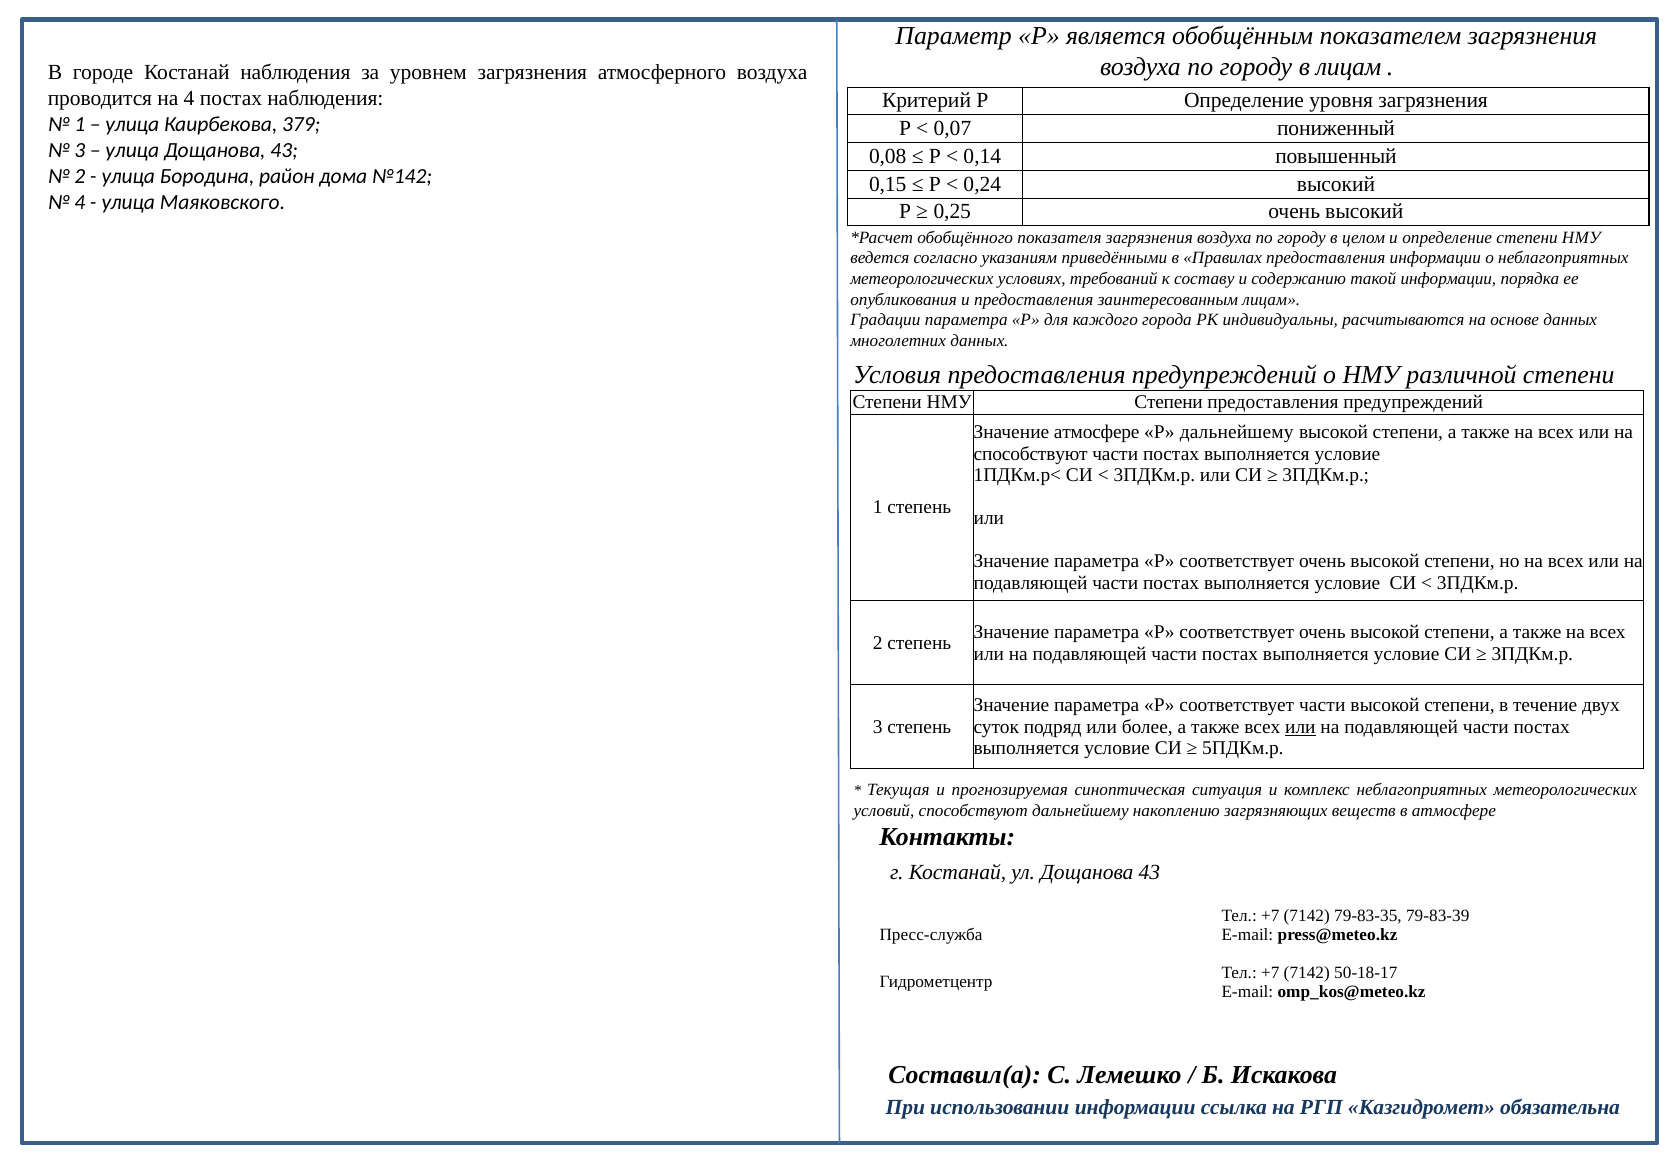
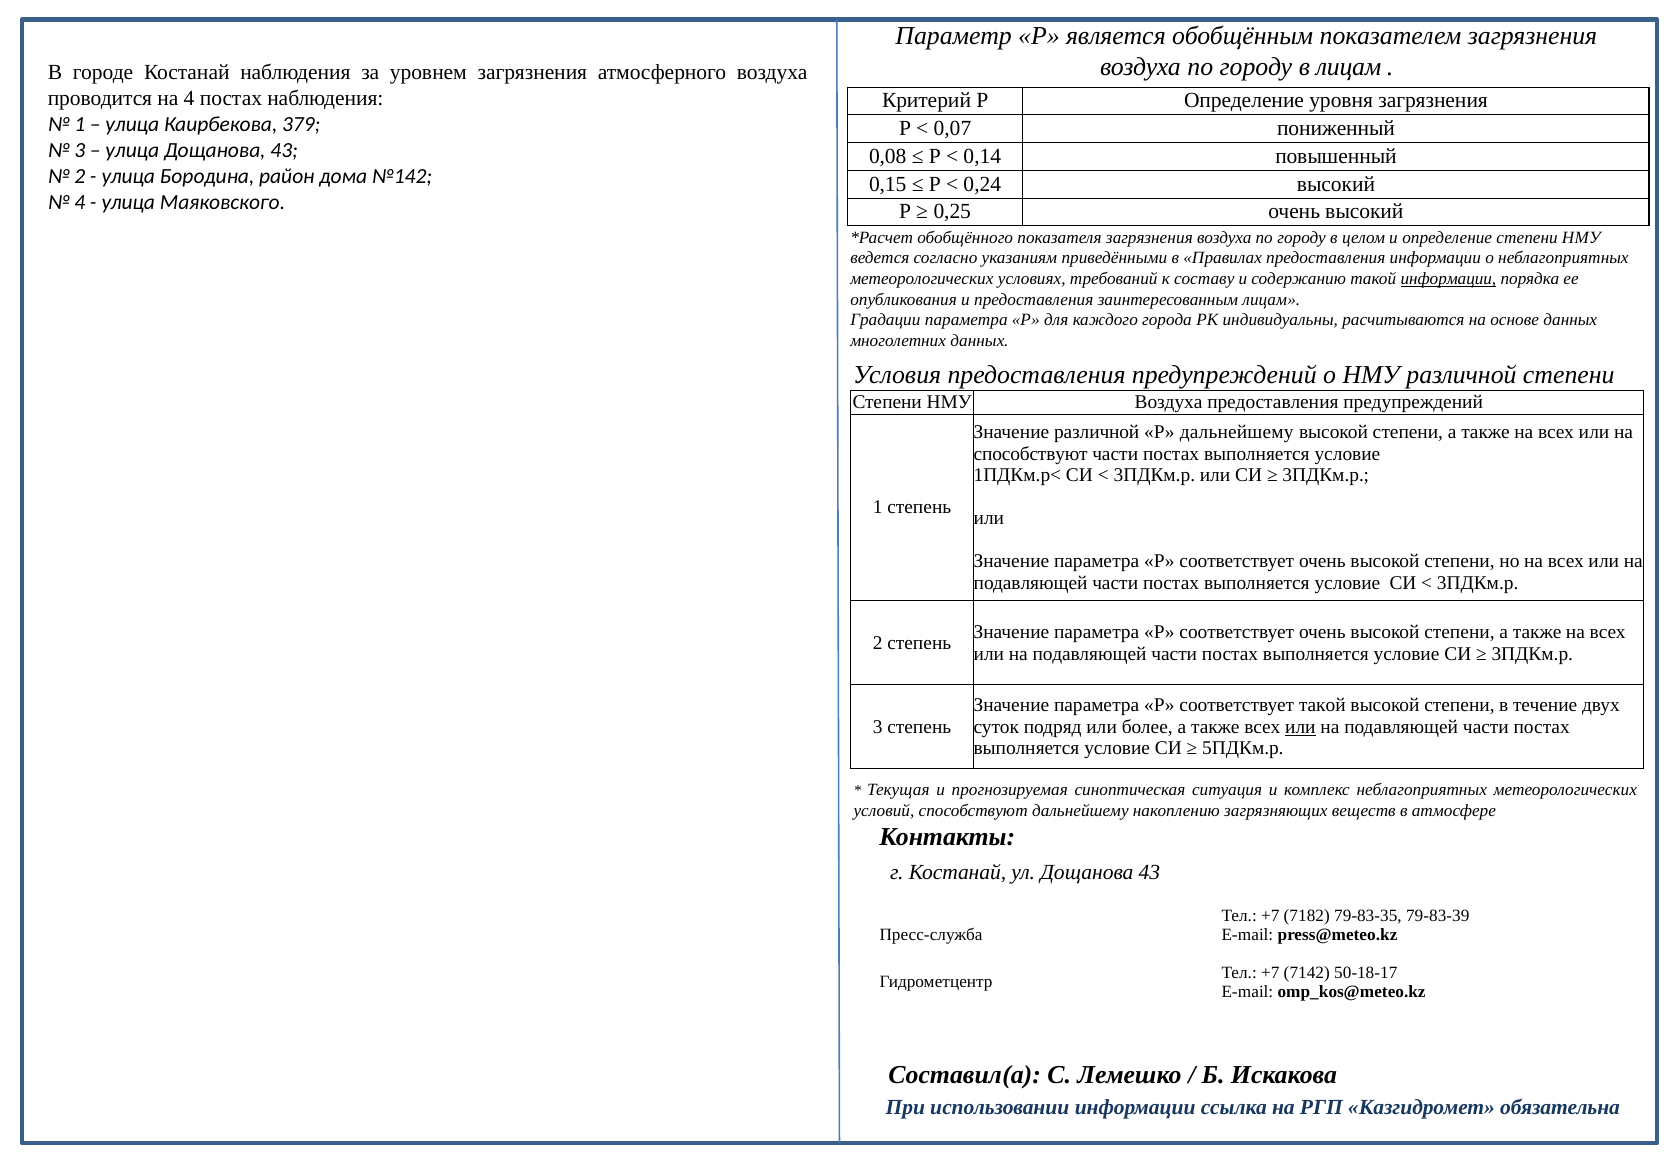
информации underline: none -> present (1448, 279)
НМУ Степени: Степени -> Воздуха (1169, 402)
Значение атмосфере: атмосфере -> различной (1097, 432)
соответствует части: части -> такой (1322, 705)
7142: 7142 -> 7182 (1307, 915)
